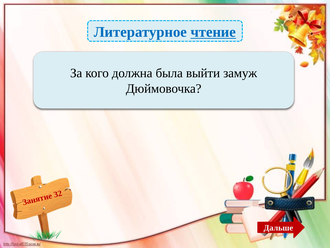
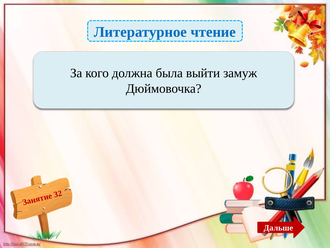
чтение underline: present -> none (213, 32)
